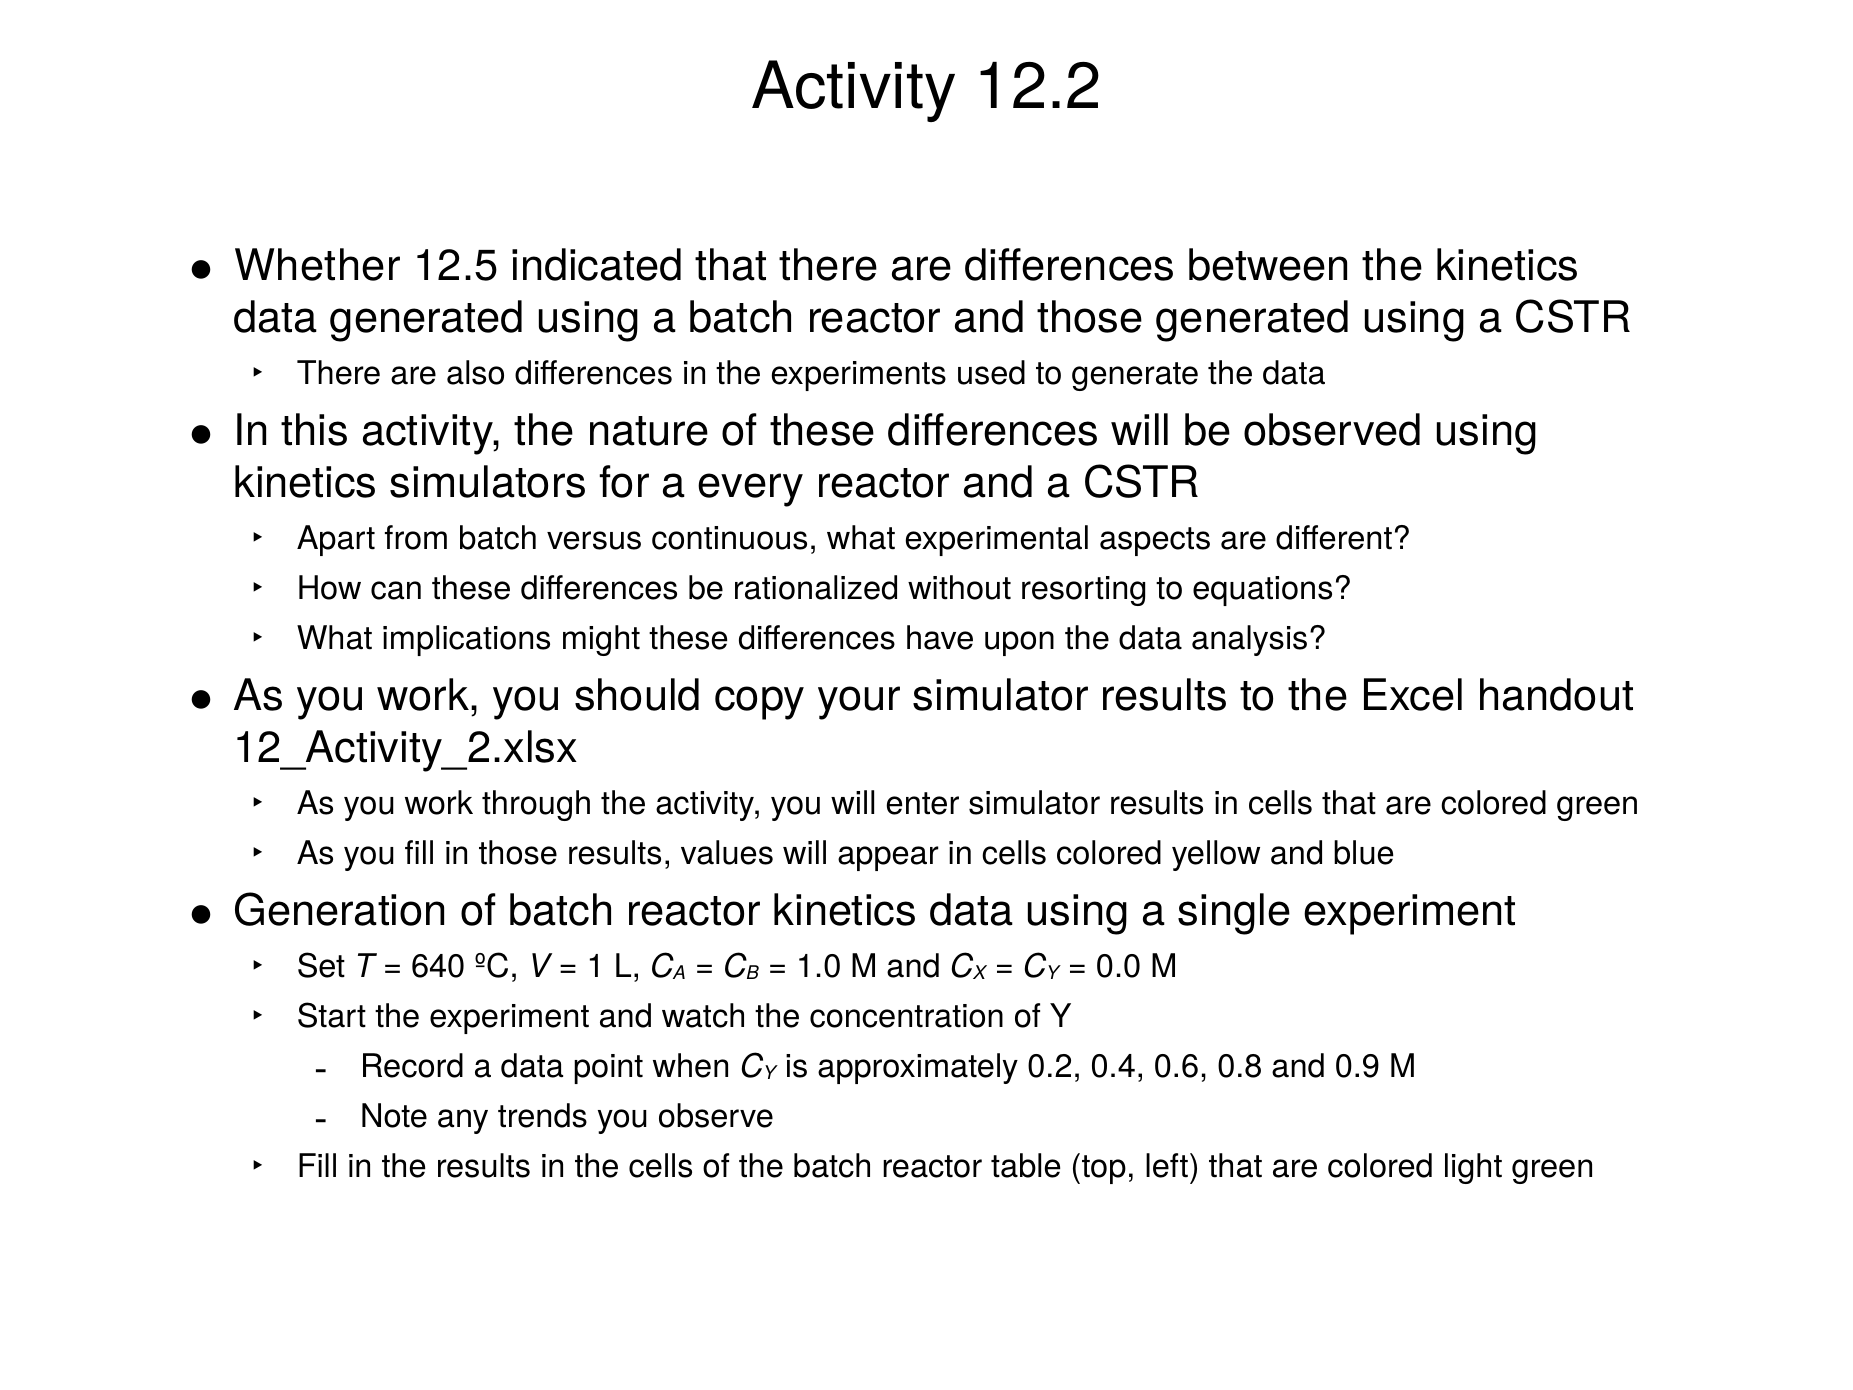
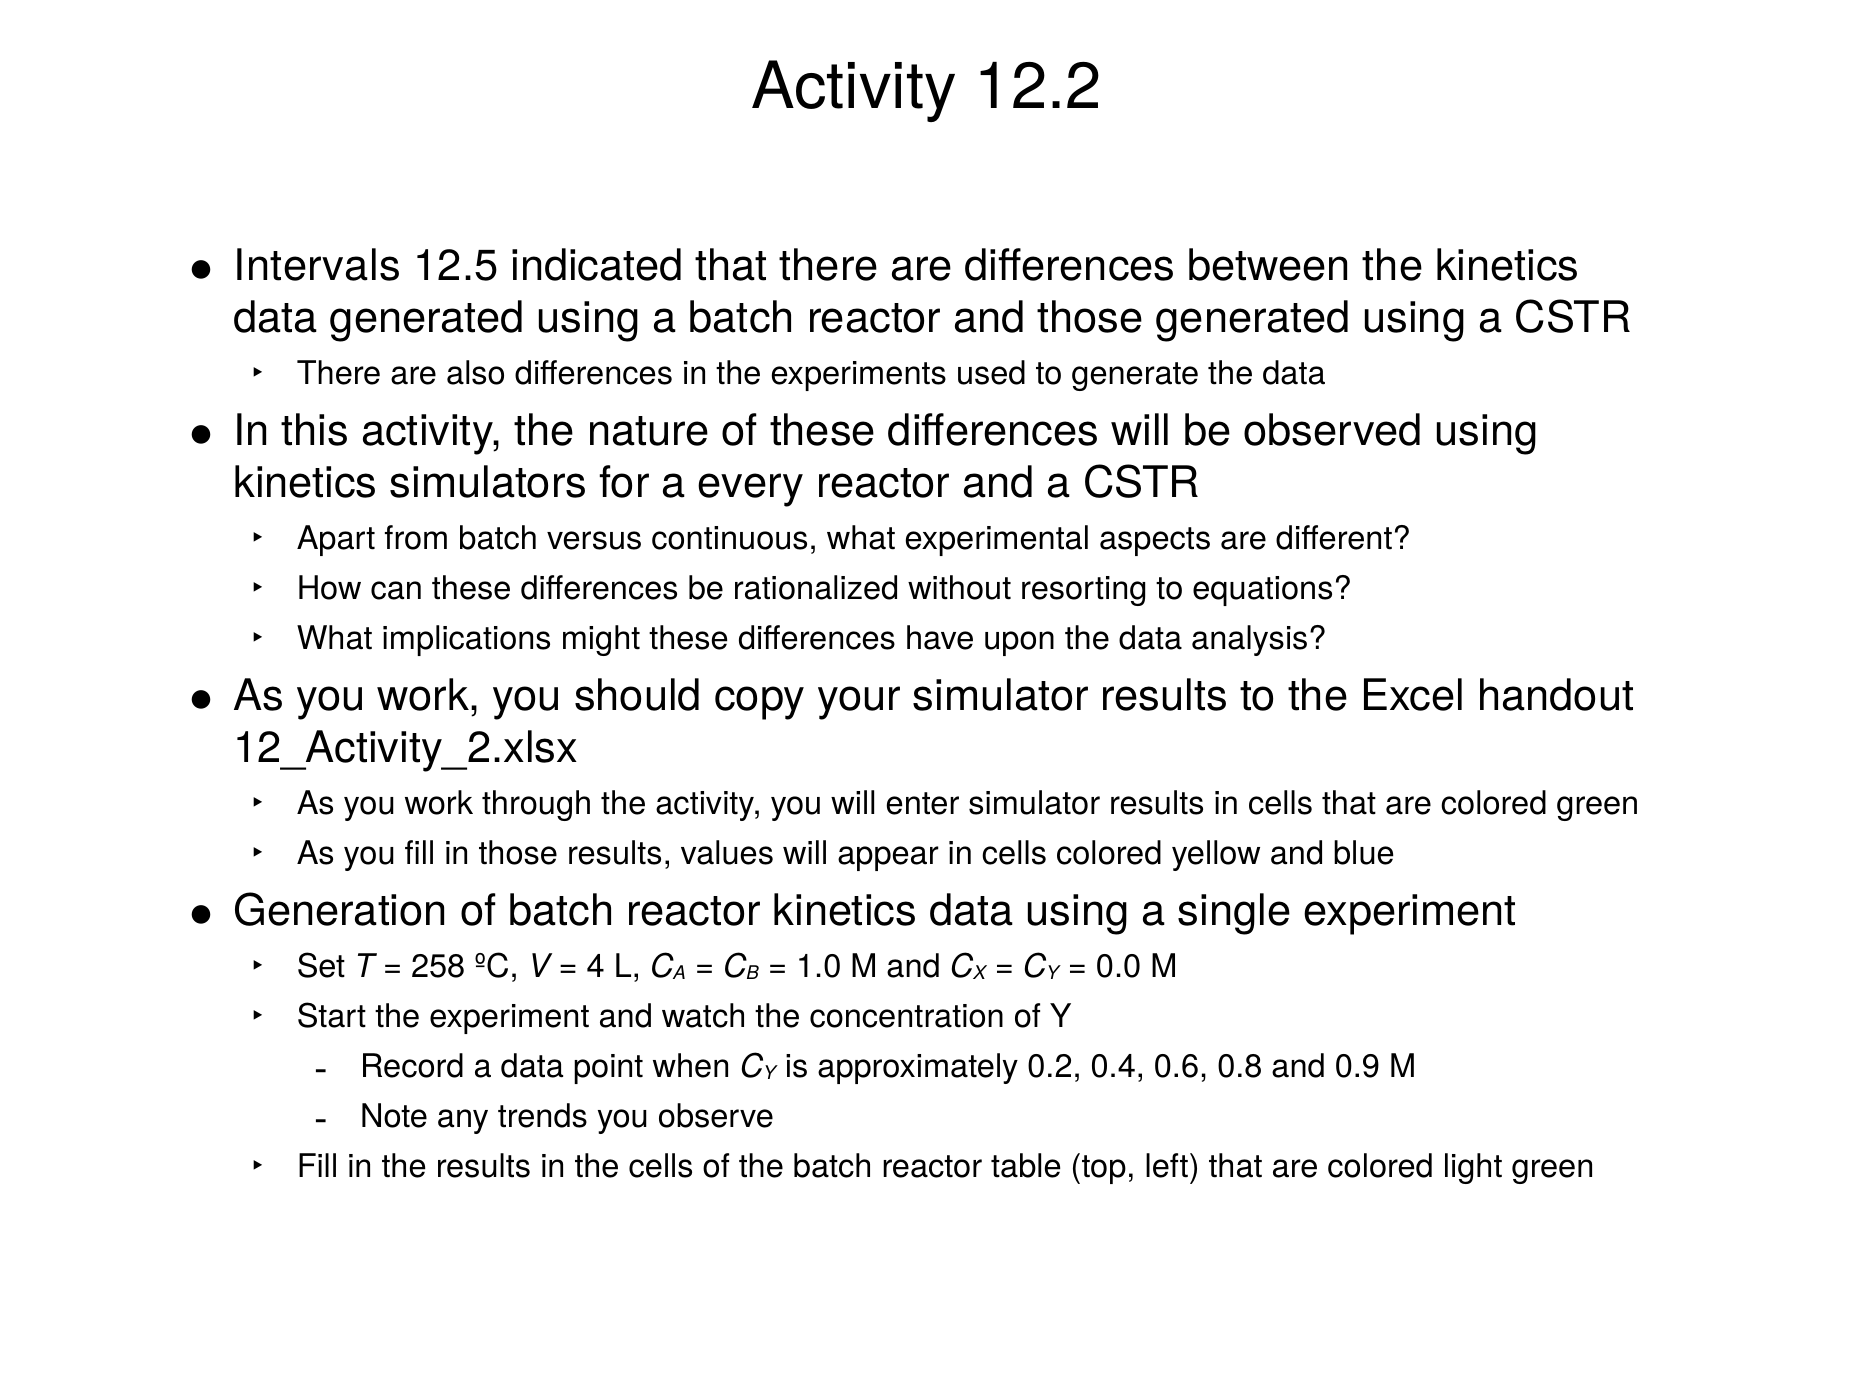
Whether: Whether -> Intervals (317, 266)
640: 640 -> 258 (438, 967)
1: 1 -> 4 (596, 967)
